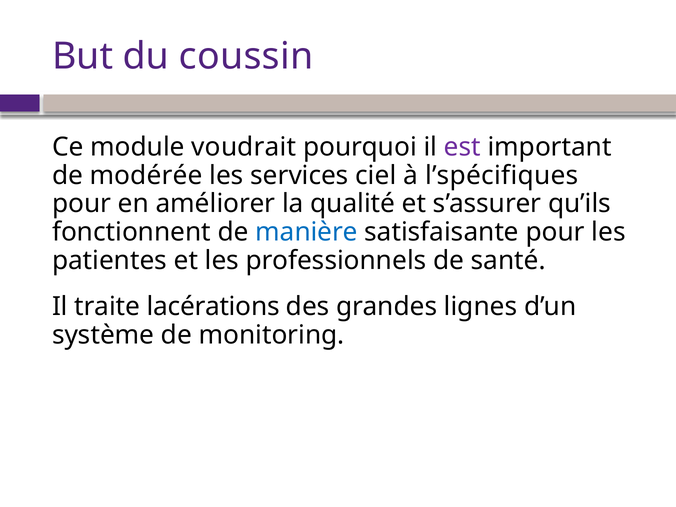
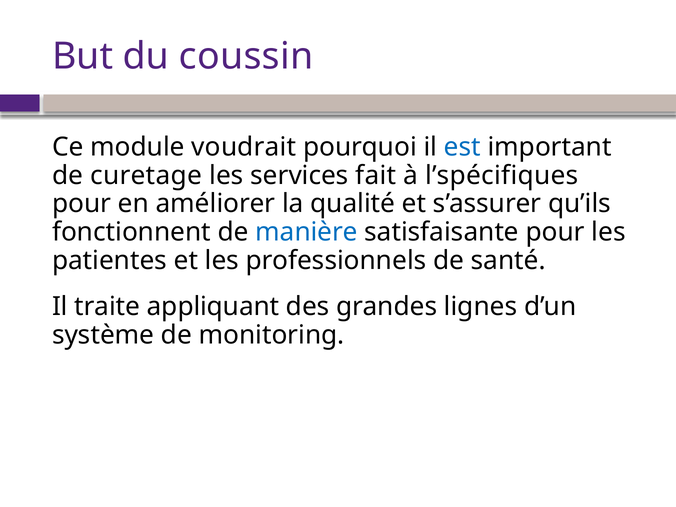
est colour: purple -> blue (462, 147)
modérée: modérée -> curetage (146, 175)
ciel: ciel -> fait (376, 175)
lacérations: lacérations -> appliquant (213, 307)
